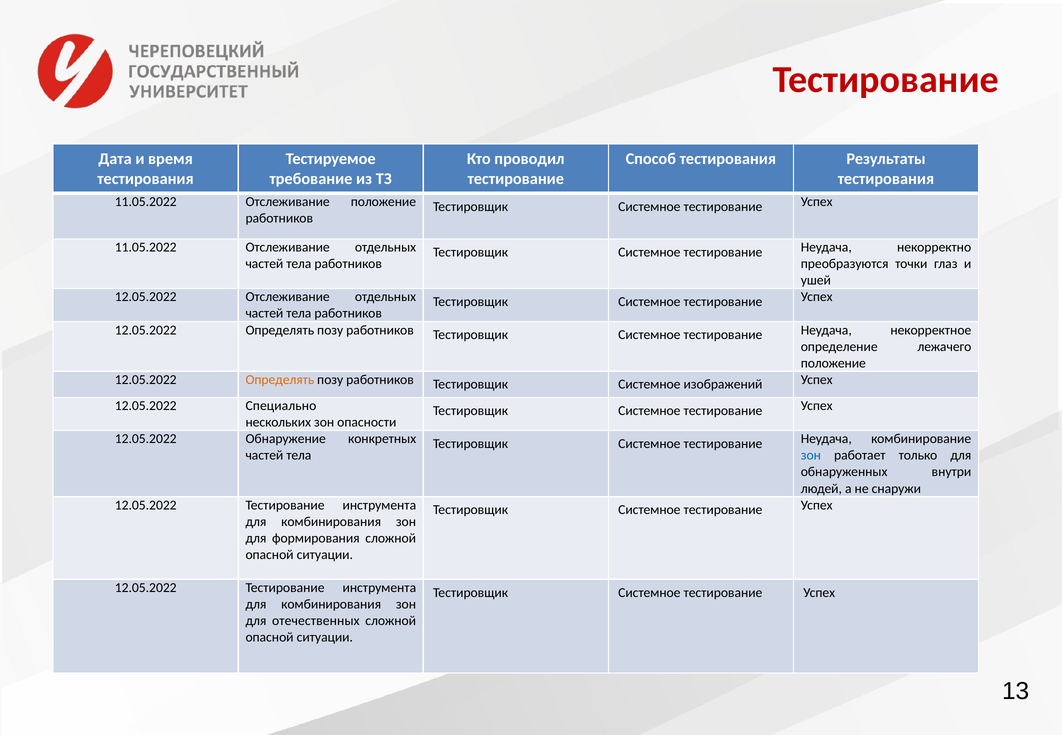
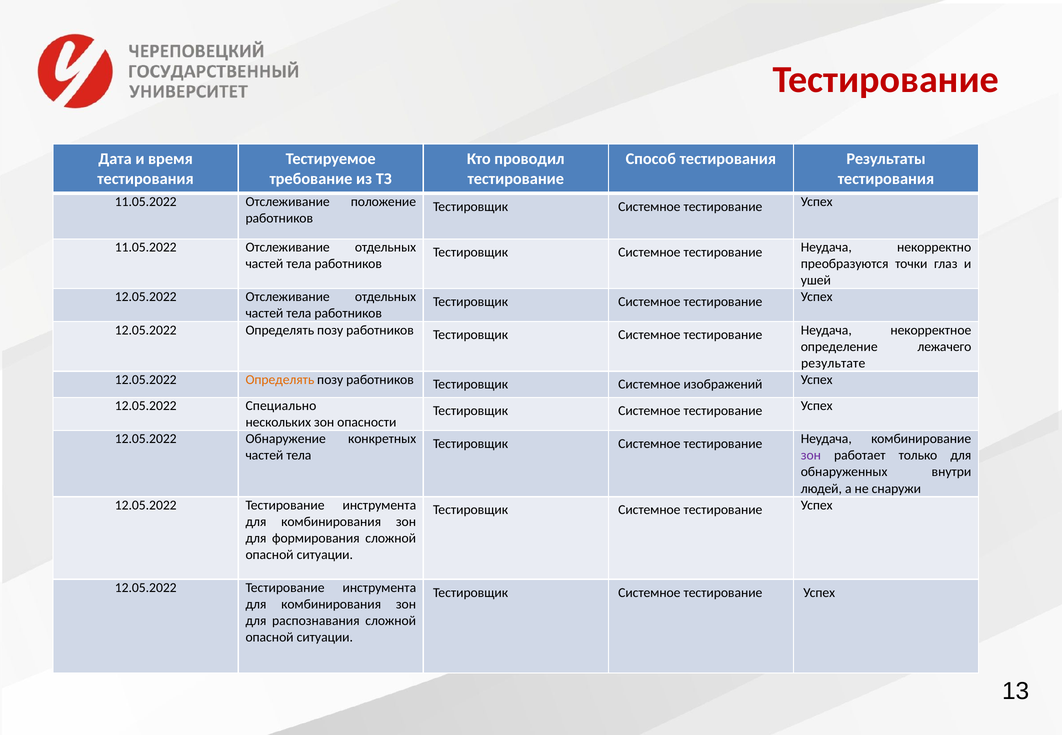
положение: положение -> результате (833, 363)
зон colour: blue -> purple (811, 456)
отечественных: отечественных -> распознавания (316, 621)
